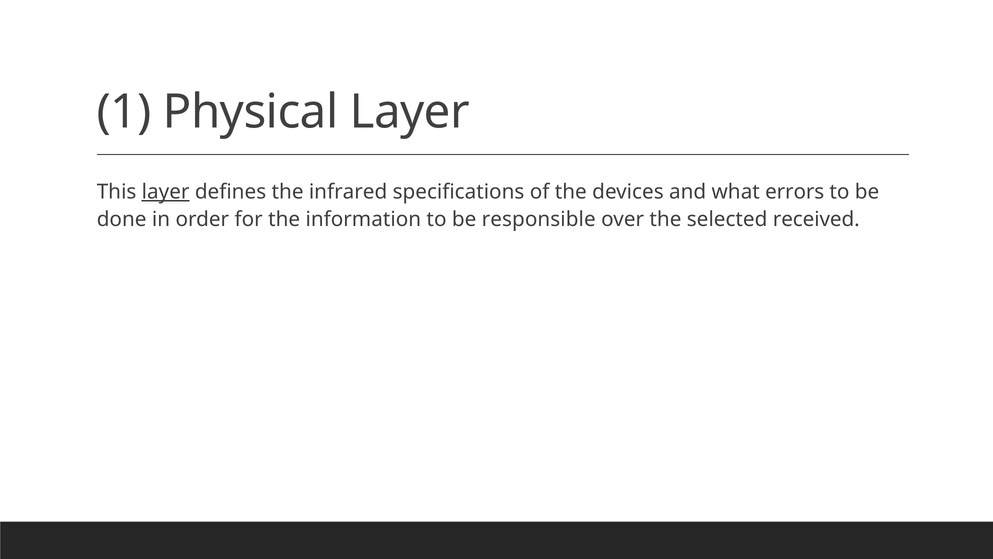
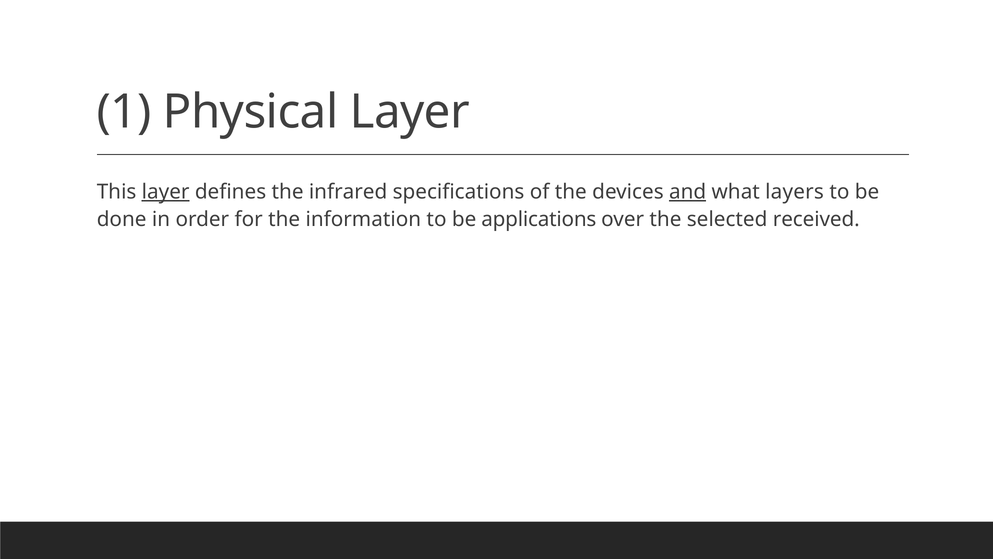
and underline: none -> present (688, 192)
errors: errors -> layers (795, 192)
responsible: responsible -> applications (539, 219)
